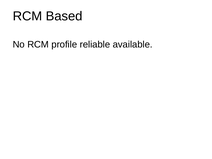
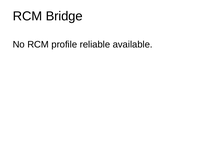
Based: Based -> Bridge (64, 16)
